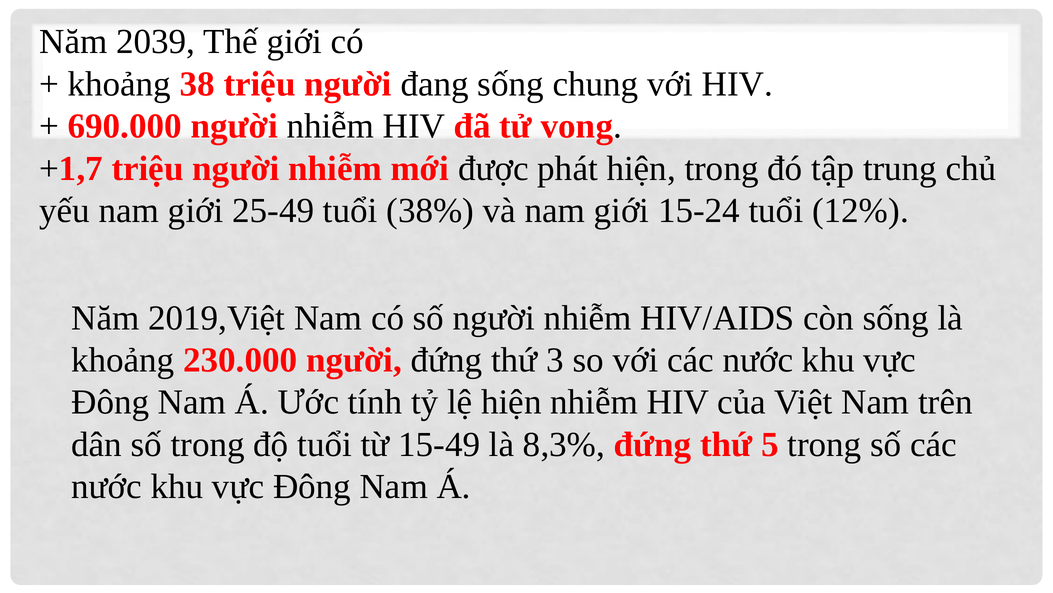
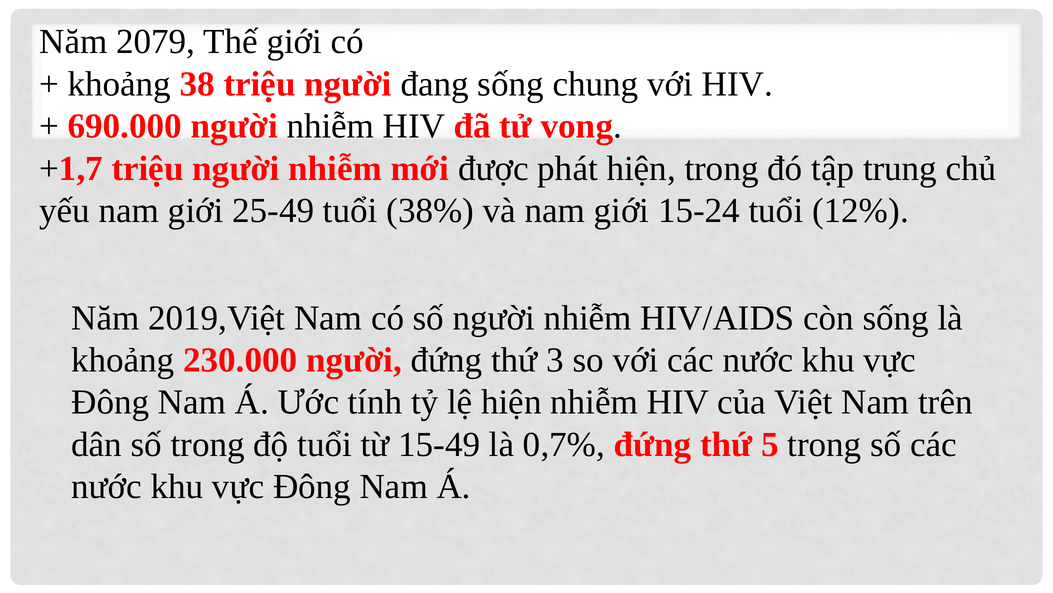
2039: 2039 -> 2079 (156, 42)
8,3%: 8,3% -> 0,7% (564, 444)
